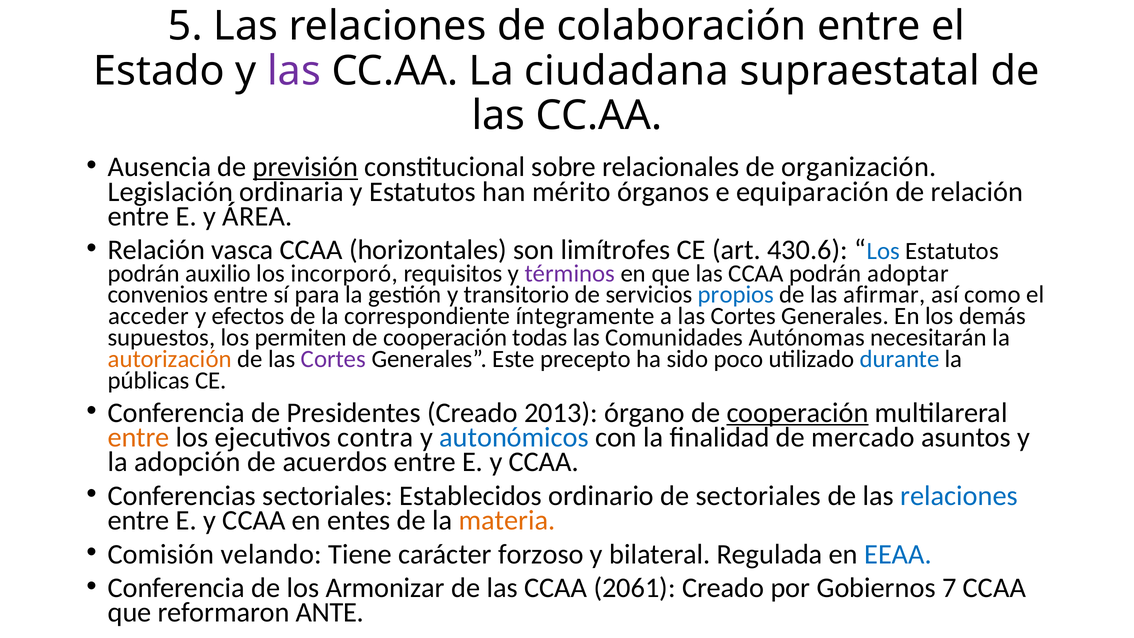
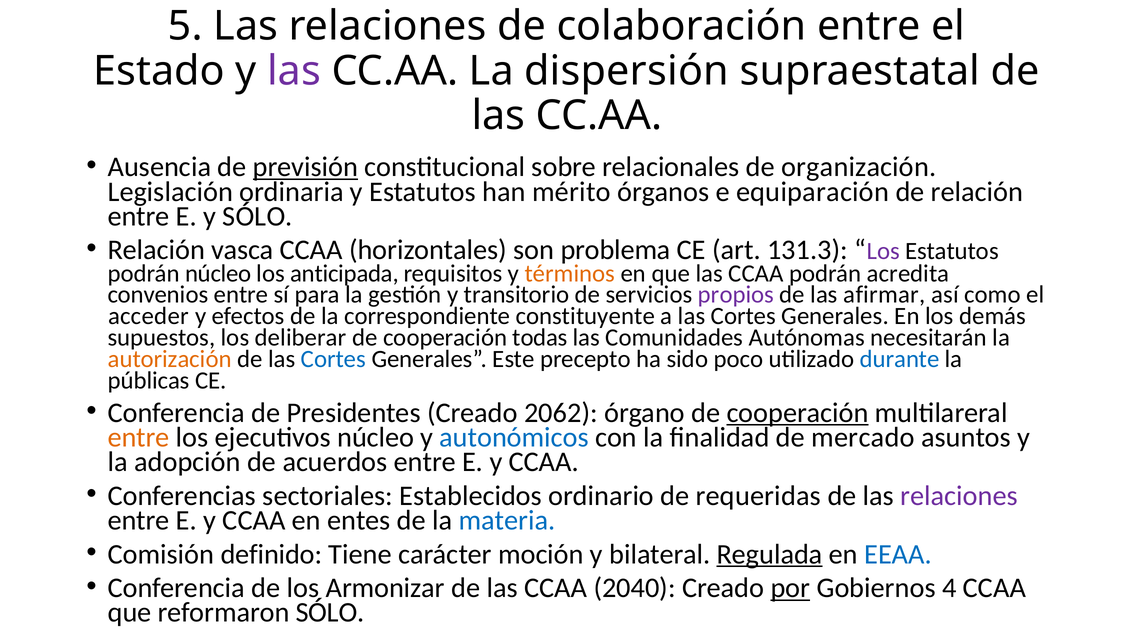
ciudadana: ciudadana -> dispersión (627, 71)
y ÁREA: ÁREA -> SÓLO (257, 216)
limítrofes: limítrofes -> problema (616, 250)
430.6: 430.6 -> 131.3 (807, 250)
Los colour: blue -> purple (883, 251)
podrán auxilio: auxilio -> núcleo (218, 273)
incorporó: incorporó -> anticipada (344, 273)
términos colour: purple -> orange (570, 273)
adoptar: adoptar -> acredita (908, 273)
propios colour: blue -> purple (736, 295)
íntegramente: íntegramente -> constituyente (585, 316)
permiten: permiten -> deliberar (301, 338)
Cortes colour: purple -> blue (333, 359)
2013: 2013 -> 2062 (561, 413)
ejecutivos contra: contra -> núcleo (376, 437)
de sectoriales: sectoriales -> requeridas (758, 496)
relaciones colour: blue -> purple (959, 496)
materia colour: orange -> blue (507, 520)
velando: velando -> definido (271, 554)
forzoso: forzoso -> moción (541, 554)
Regulada underline: none -> present (770, 554)
2061: 2061 -> 2040 (635, 588)
por underline: none -> present (790, 588)
7: 7 -> 4 (949, 588)
reformaron ANTE: ANTE -> SÓLO (330, 613)
